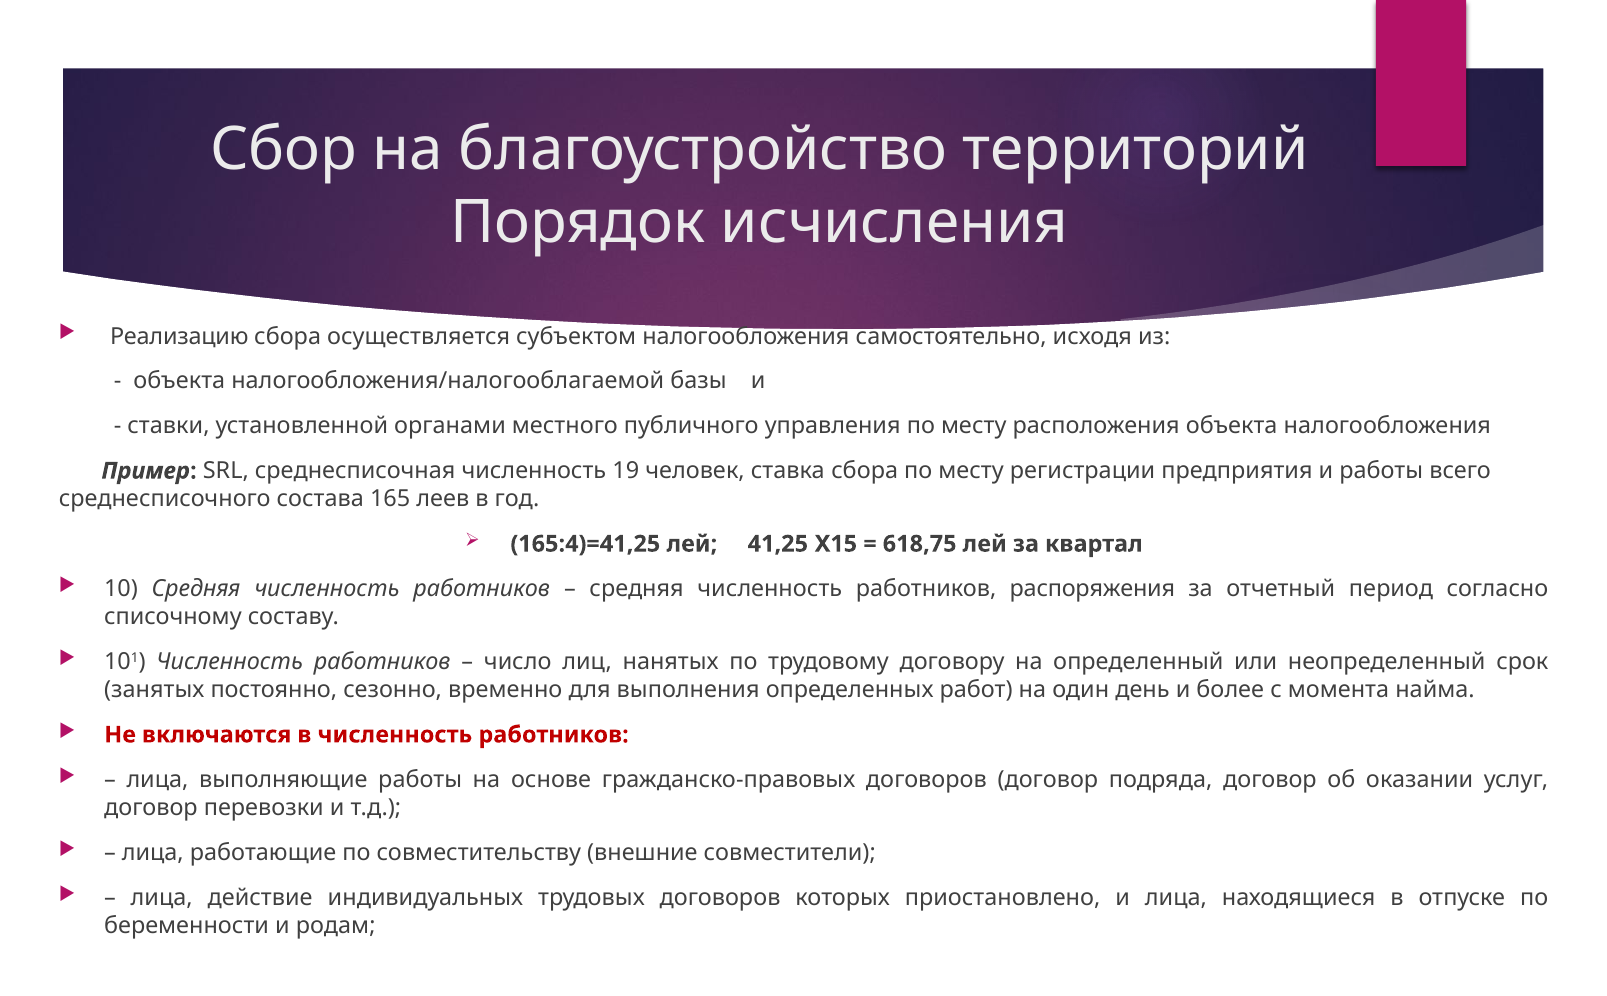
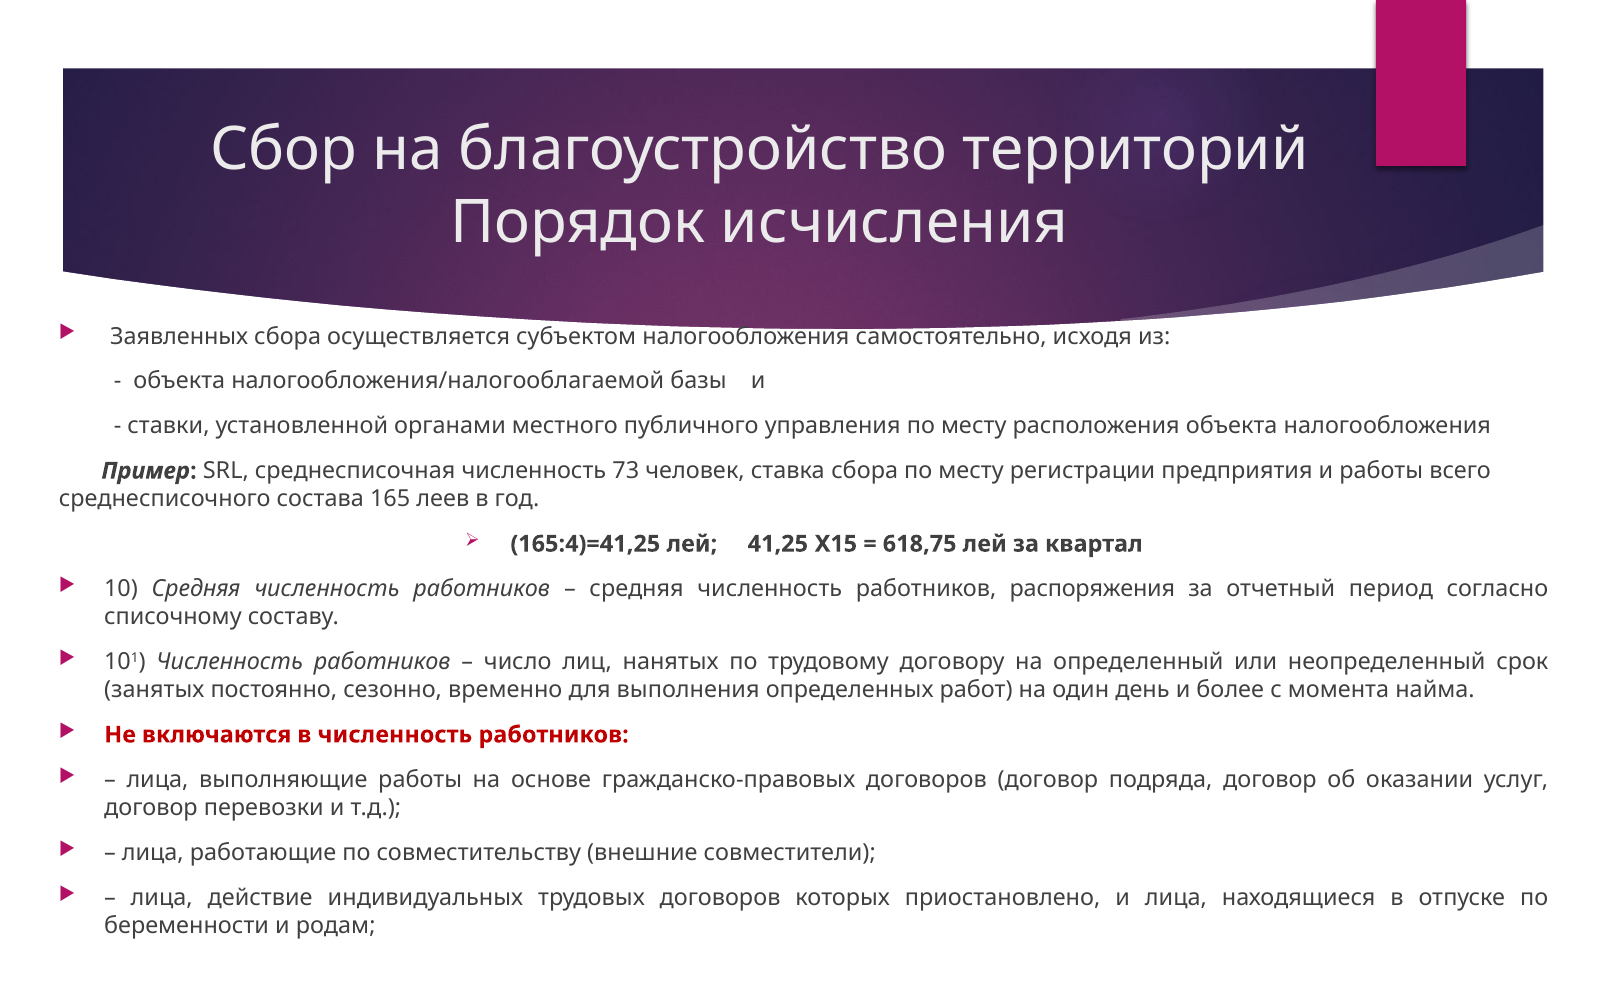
Реализацию: Реализацию -> Заявленных (179, 336)
19: 19 -> 73 (626, 471)
